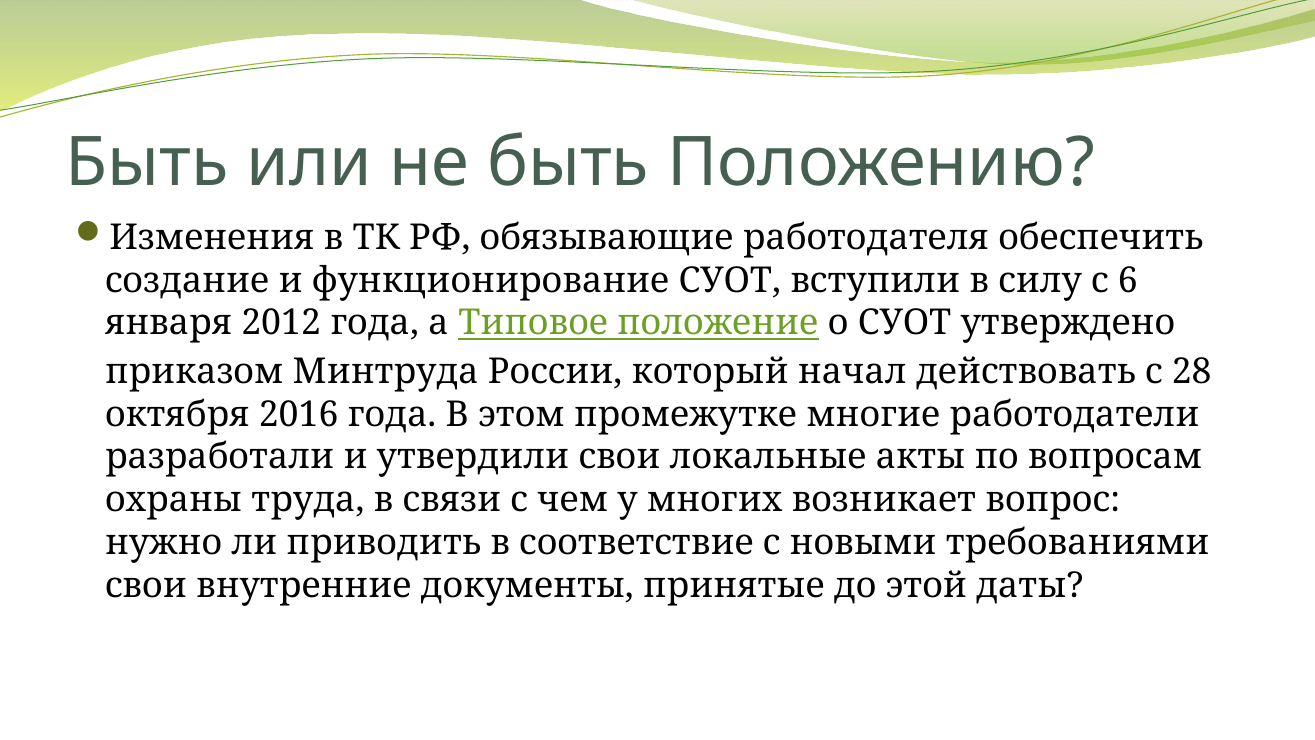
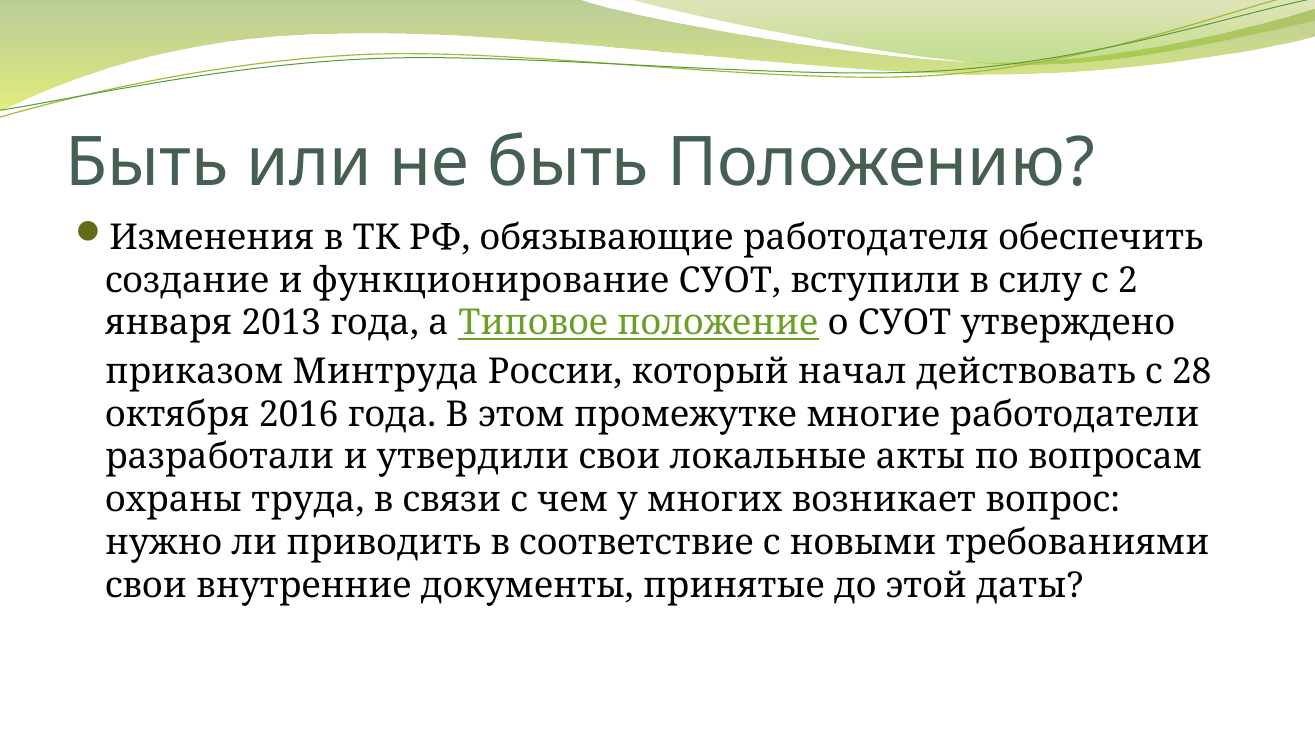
6: 6 -> 2 (1128, 280)
2012: 2012 -> 2013 (281, 323)
